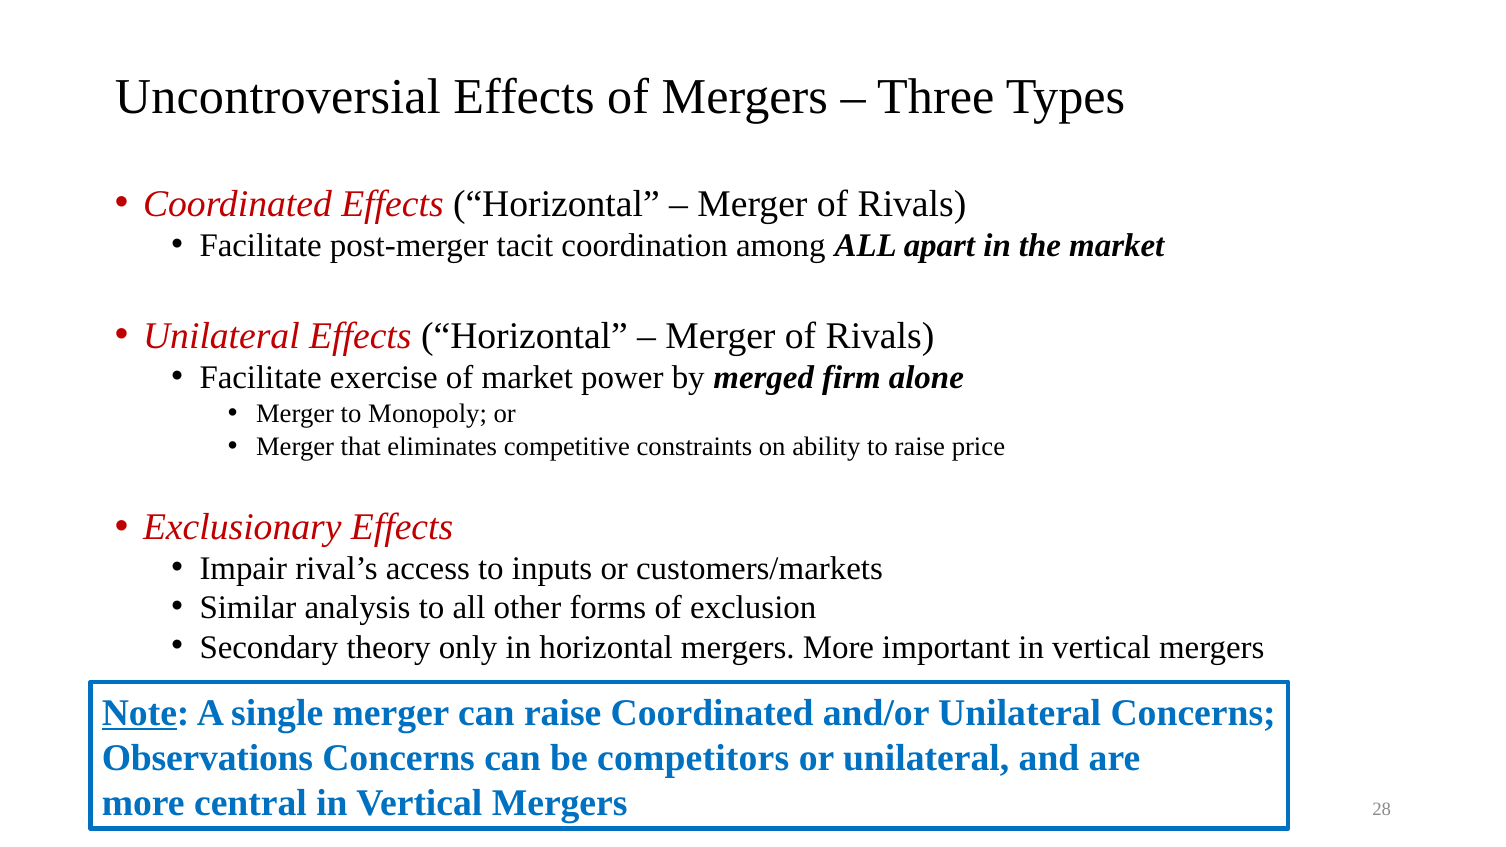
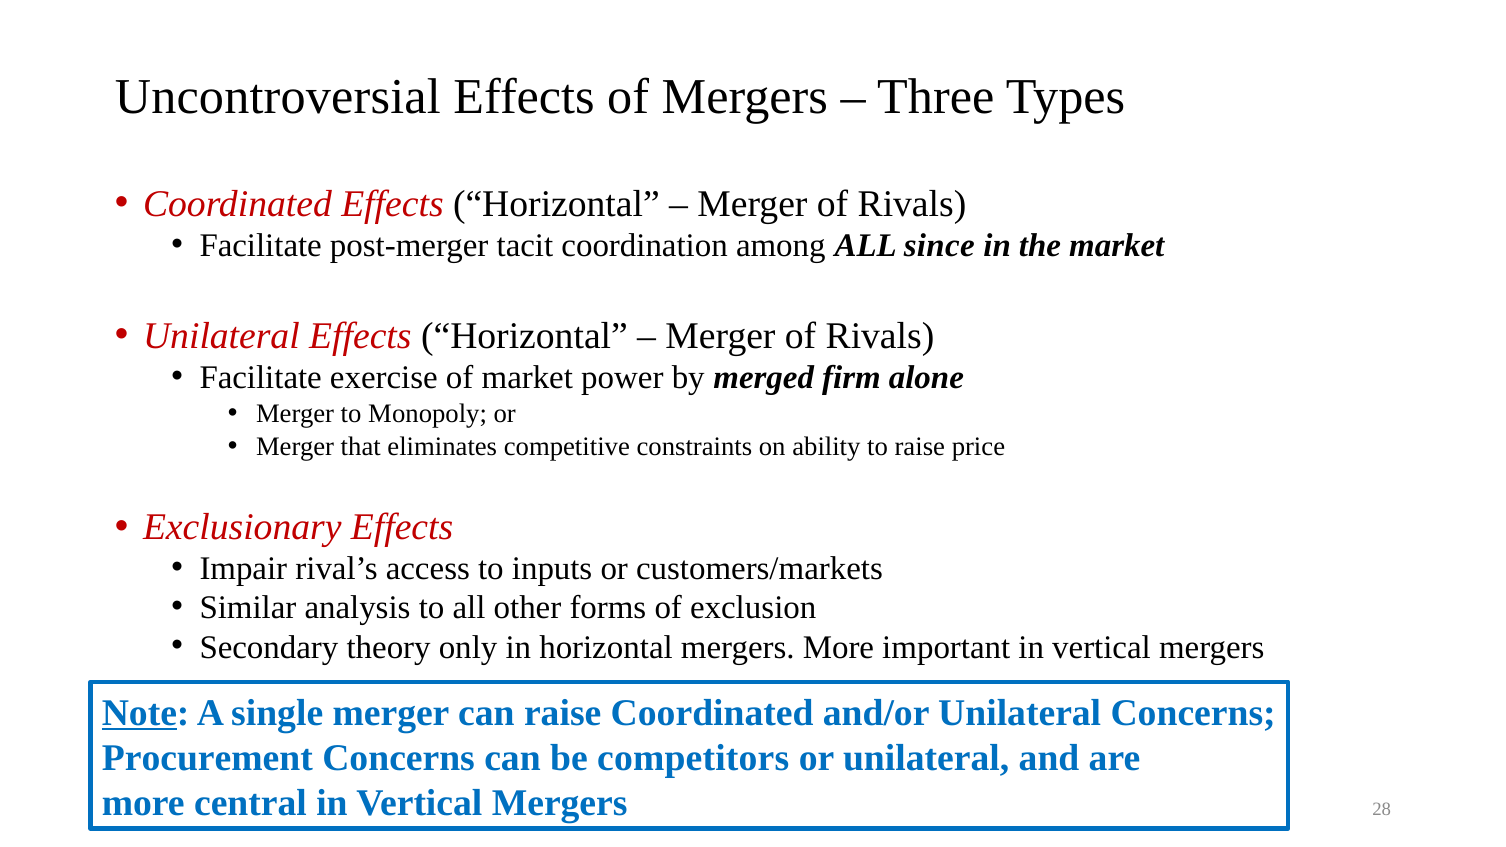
apart: apart -> since (939, 245)
Observations: Observations -> Procurement (207, 758)
